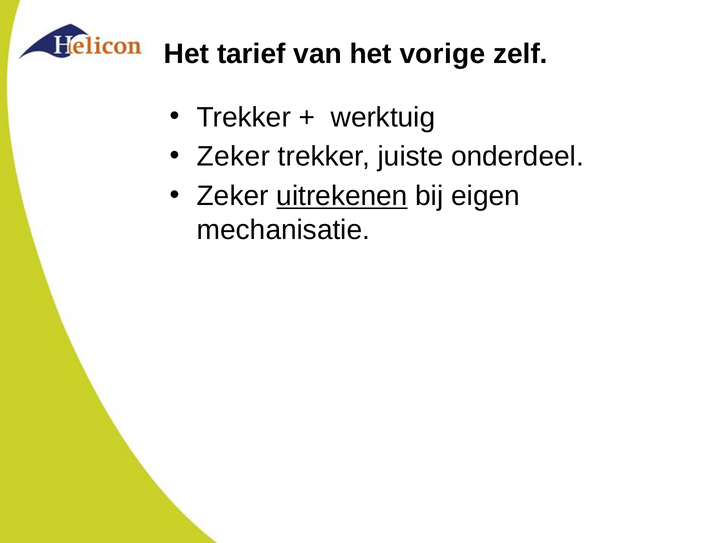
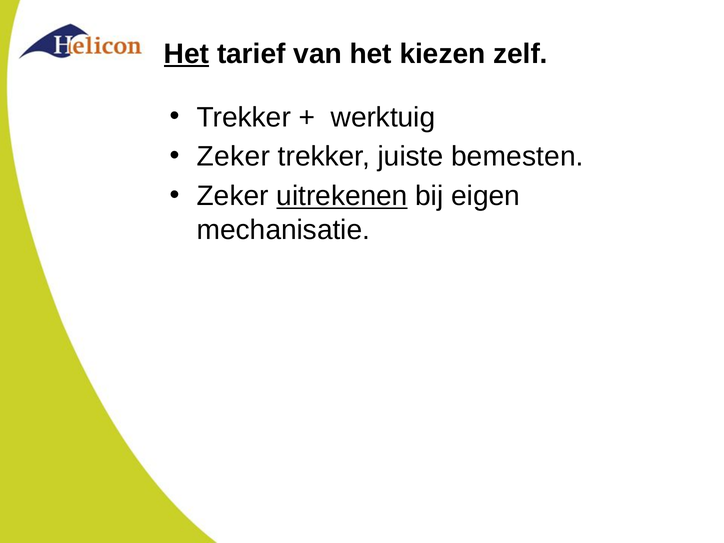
Het underline: none -> present (187, 54)
vorige: vorige -> kiezen (443, 54)
onderdeel: onderdeel -> bemesten (517, 157)
